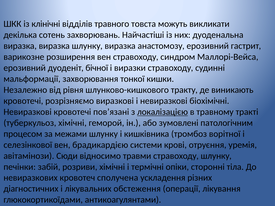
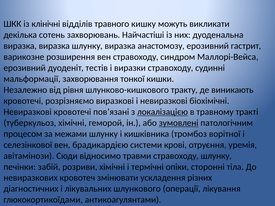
товста: товста -> кишку (144, 24)
бiчної: бiчної -> тестiв (97, 68)
зумовлені underline: none -> present (179, 123)
сполучена: сполучена -> змiнювати (118, 178)
обстеження: обстеження -> шлункового (137, 189)
